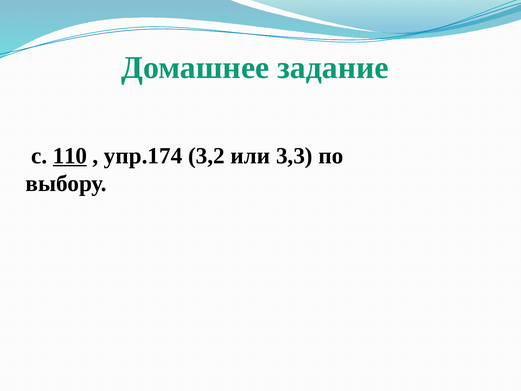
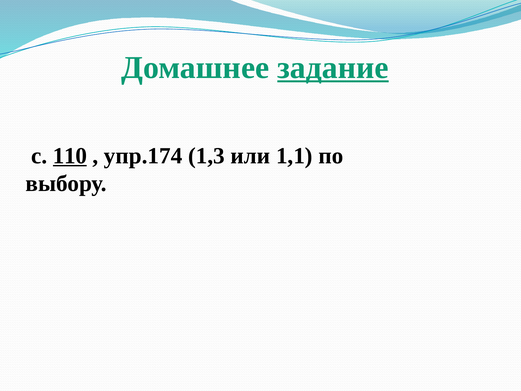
задание underline: none -> present (333, 68)
3,2: 3,2 -> 1,3 (206, 156)
3,3: 3,3 -> 1,1 (294, 156)
